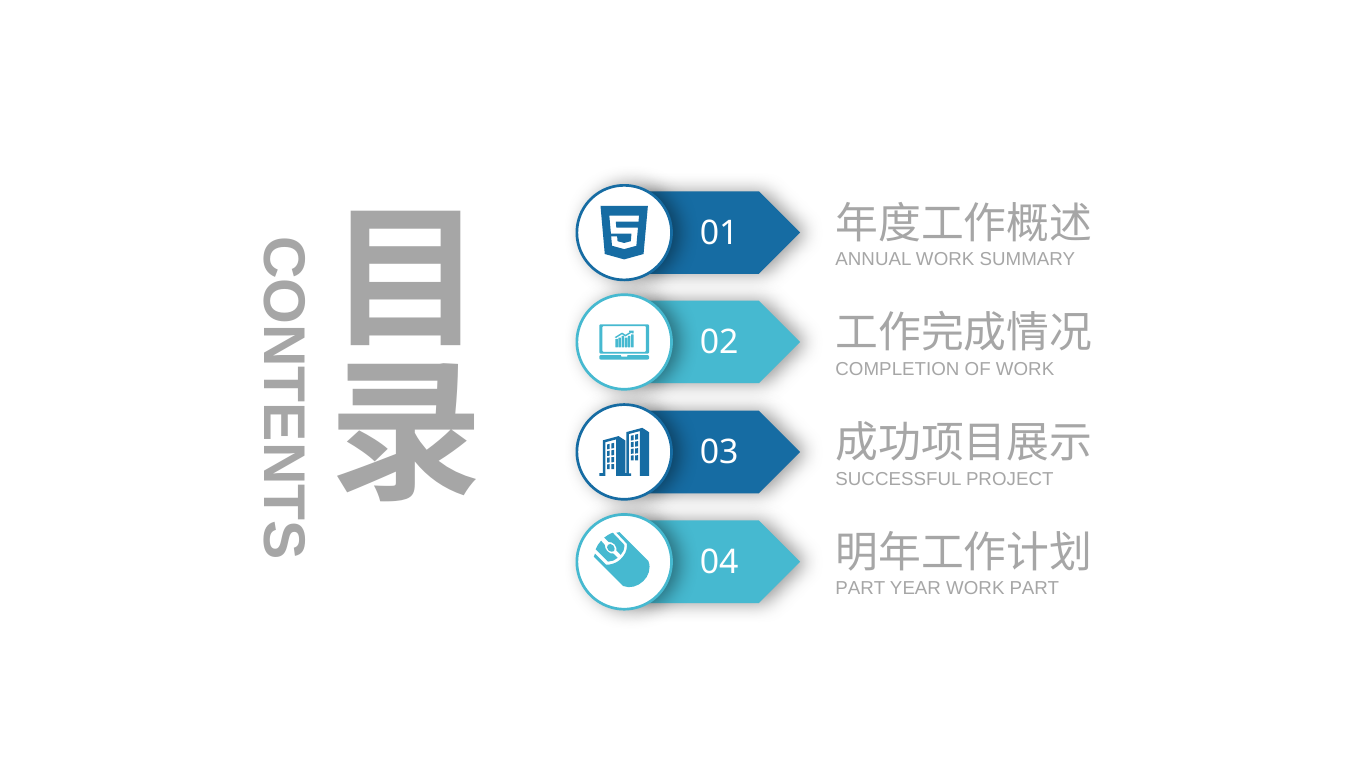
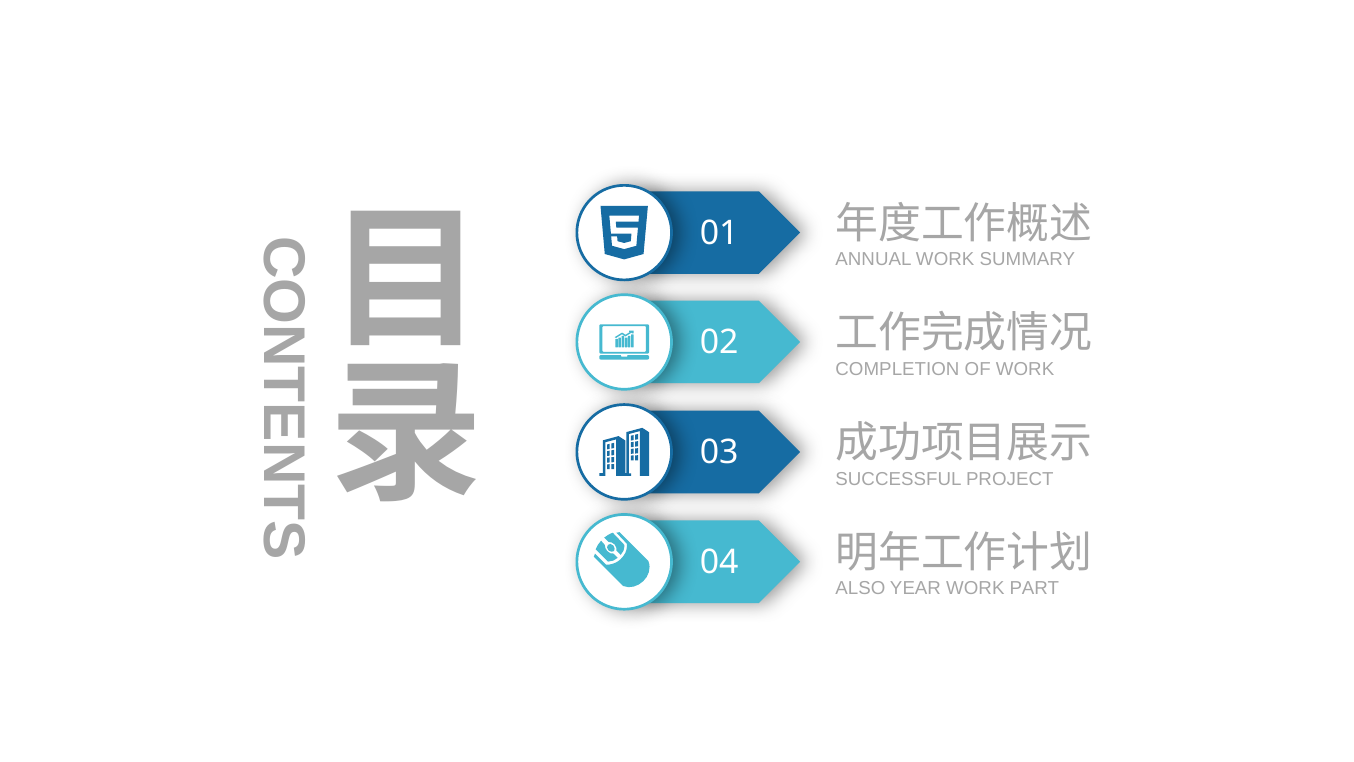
PART: PART -> ALSO (860, 588)
